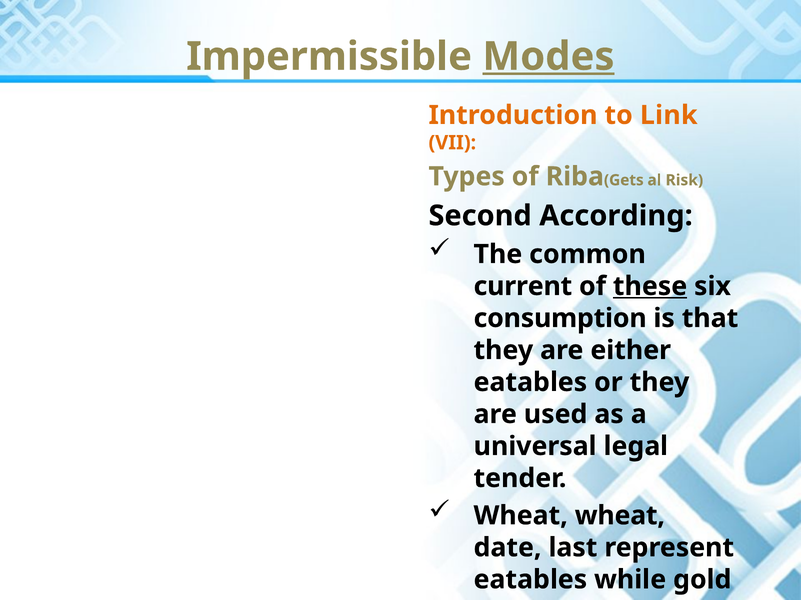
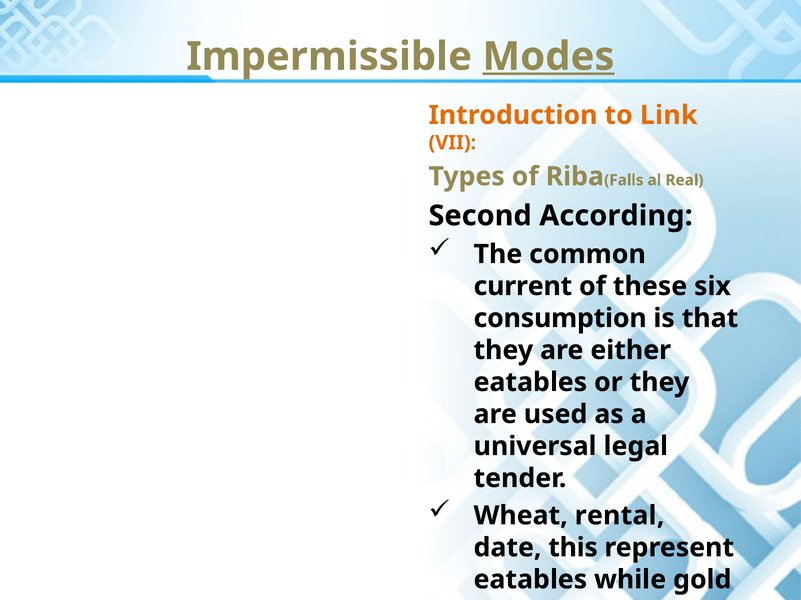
Gets: Gets -> Falls (624, 180)
Risk: Risk -> Real (684, 180)
these underline: present -> none (650, 287)
Wheat wheat: wheat -> rental (620, 516)
last: last -> this (573, 548)
